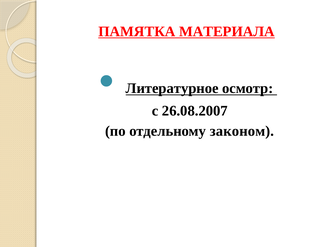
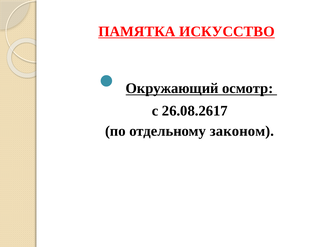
МАТЕРИАЛА: МАТЕРИАЛА -> ИСКУССТВО (227, 31)
Литературное: Литературное -> Окружающий (172, 88)
26.08.2007: 26.08.2007 -> 26.08.2617 (195, 111)
